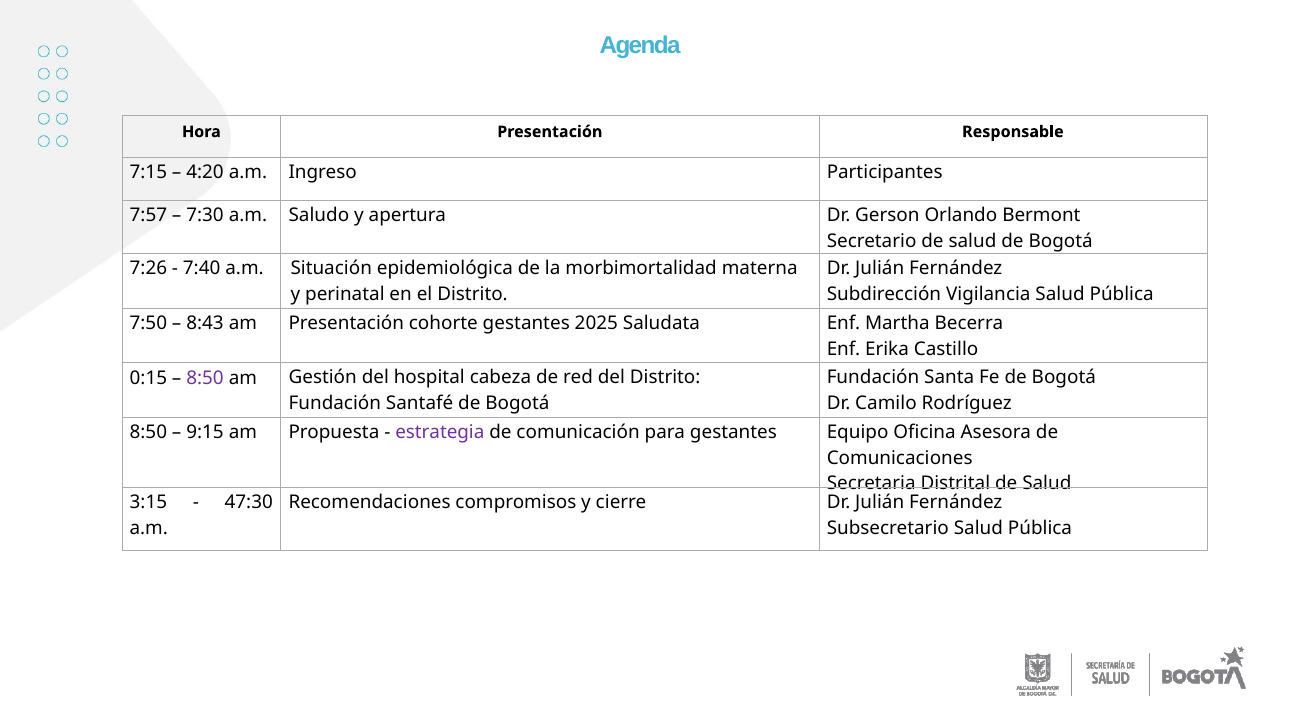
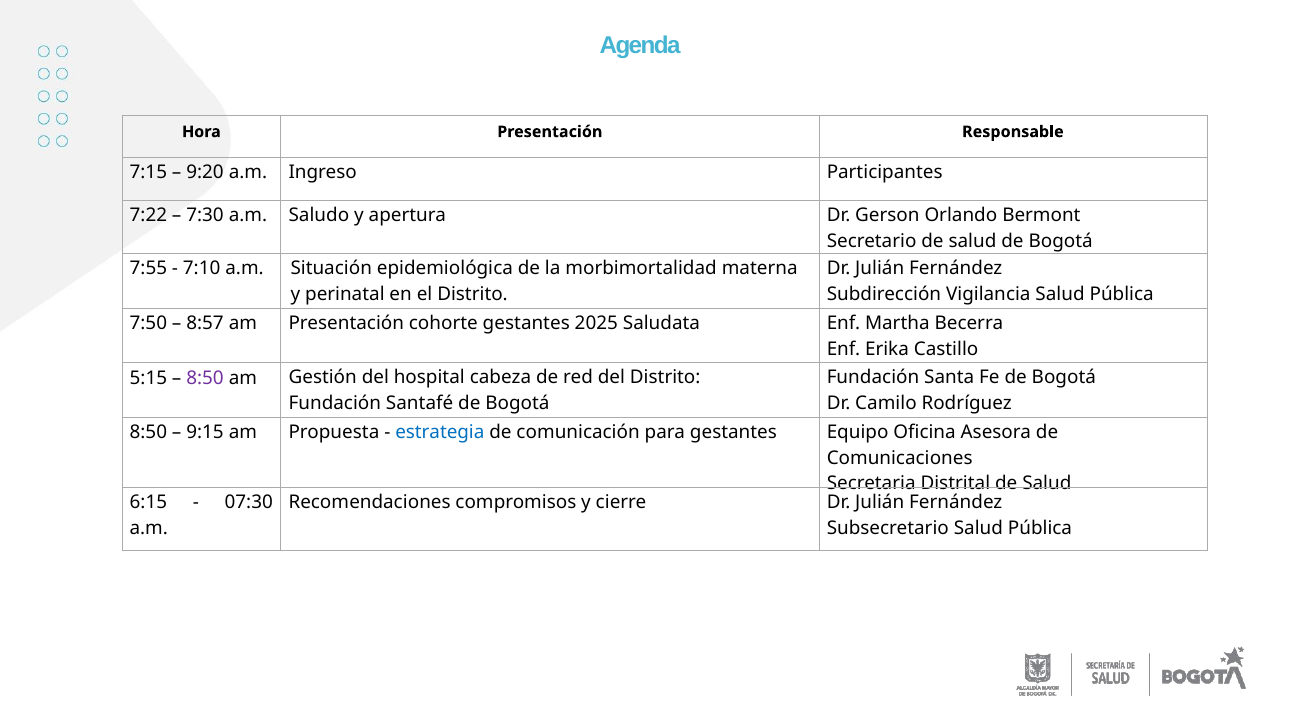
4:20: 4:20 -> 9:20 (205, 172)
7:57: 7:57 -> 7:22 (148, 215)
7:26: 7:26 -> 7:55 (148, 269)
7:40: 7:40 -> 7:10 (202, 269)
8:43: 8:43 -> 8:57 (205, 323)
0:15: 0:15 -> 5:15 (148, 378)
estrategia colour: purple -> blue (440, 432)
3:15: 3:15 -> 6:15 (148, 502)
47:30: 47:30 -> 07:30 (249, 502)
